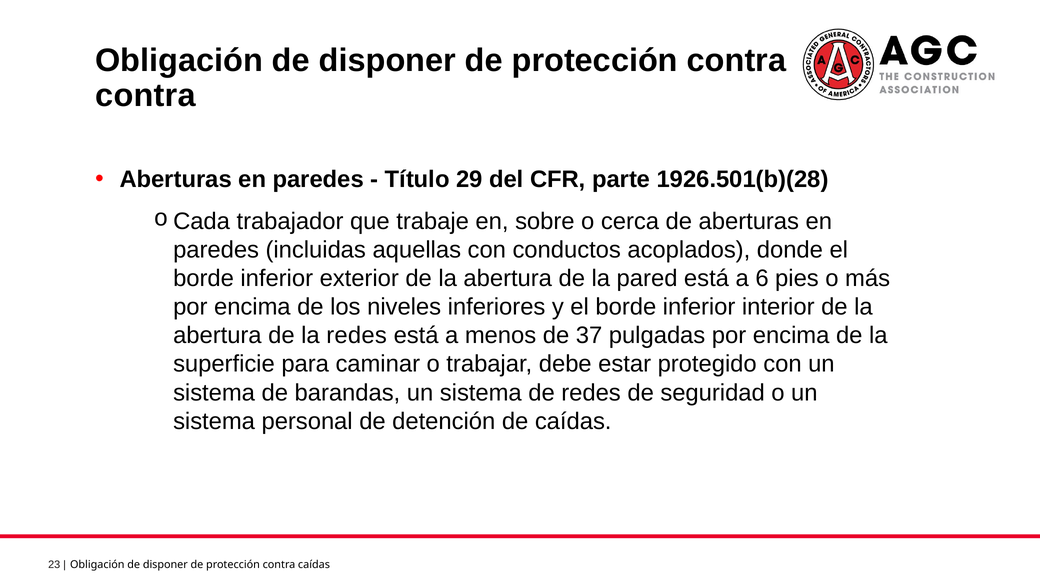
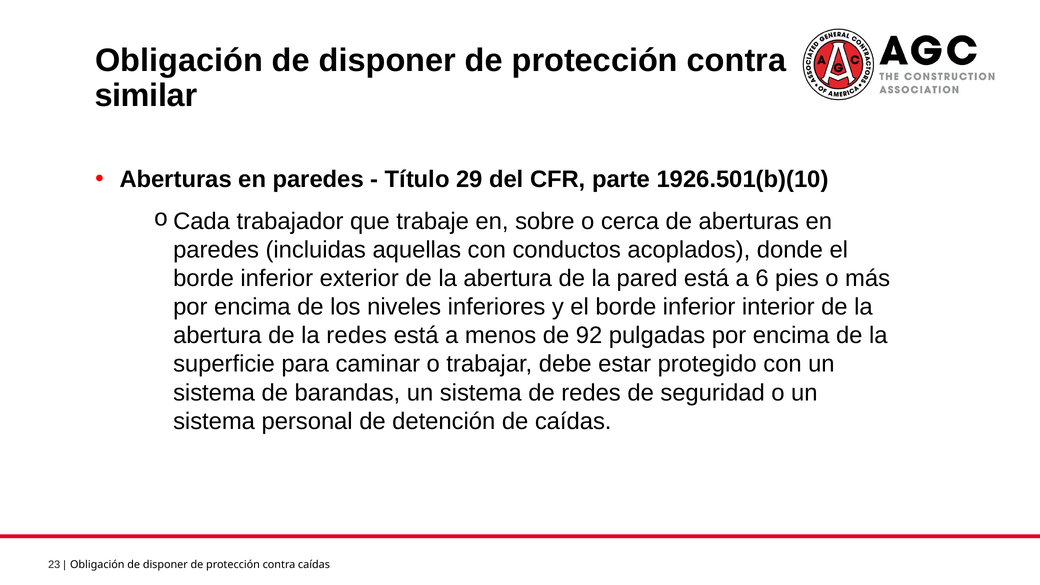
contra: contra -> similar (146, 96)
1926.501(b)(28: 1926.501(b)(28 -> 1926.501(b)(10 (743, 180)
37: 37 -> 92 (589, 336)
